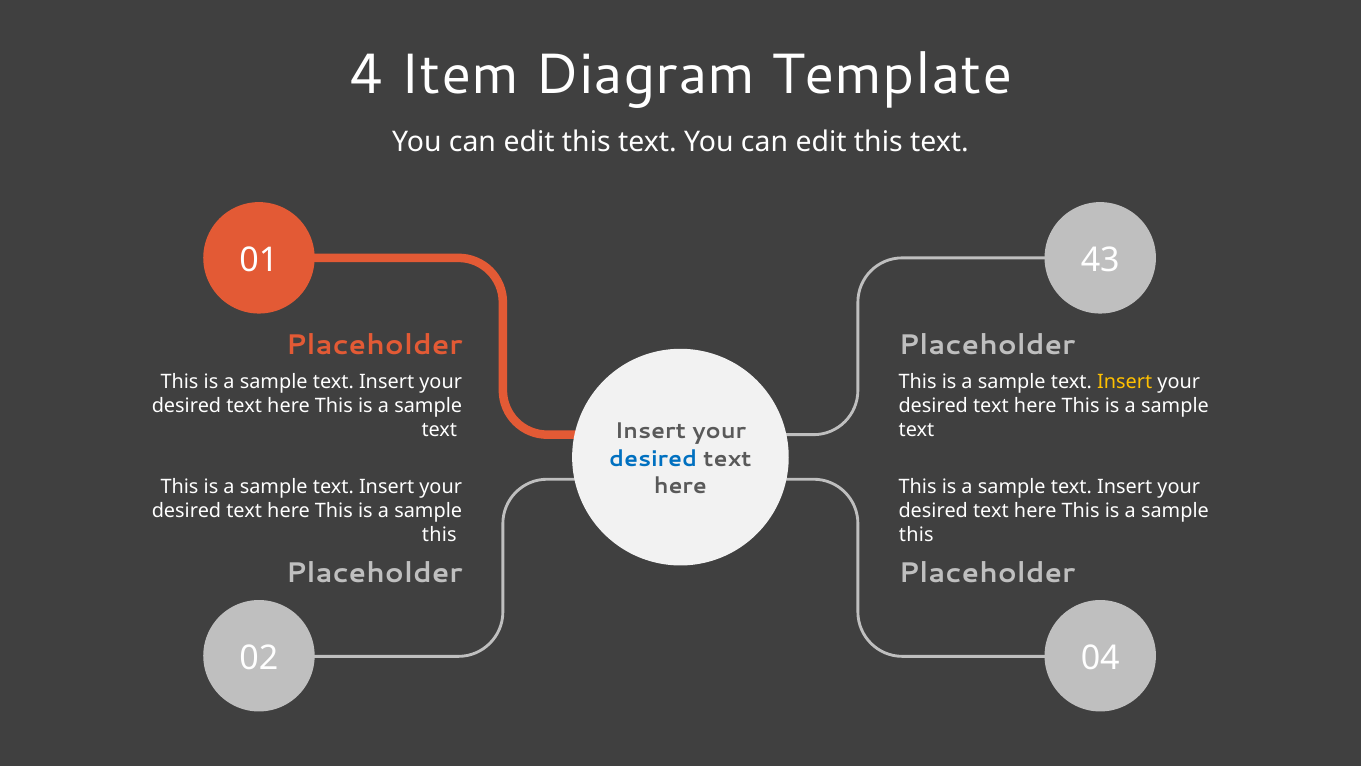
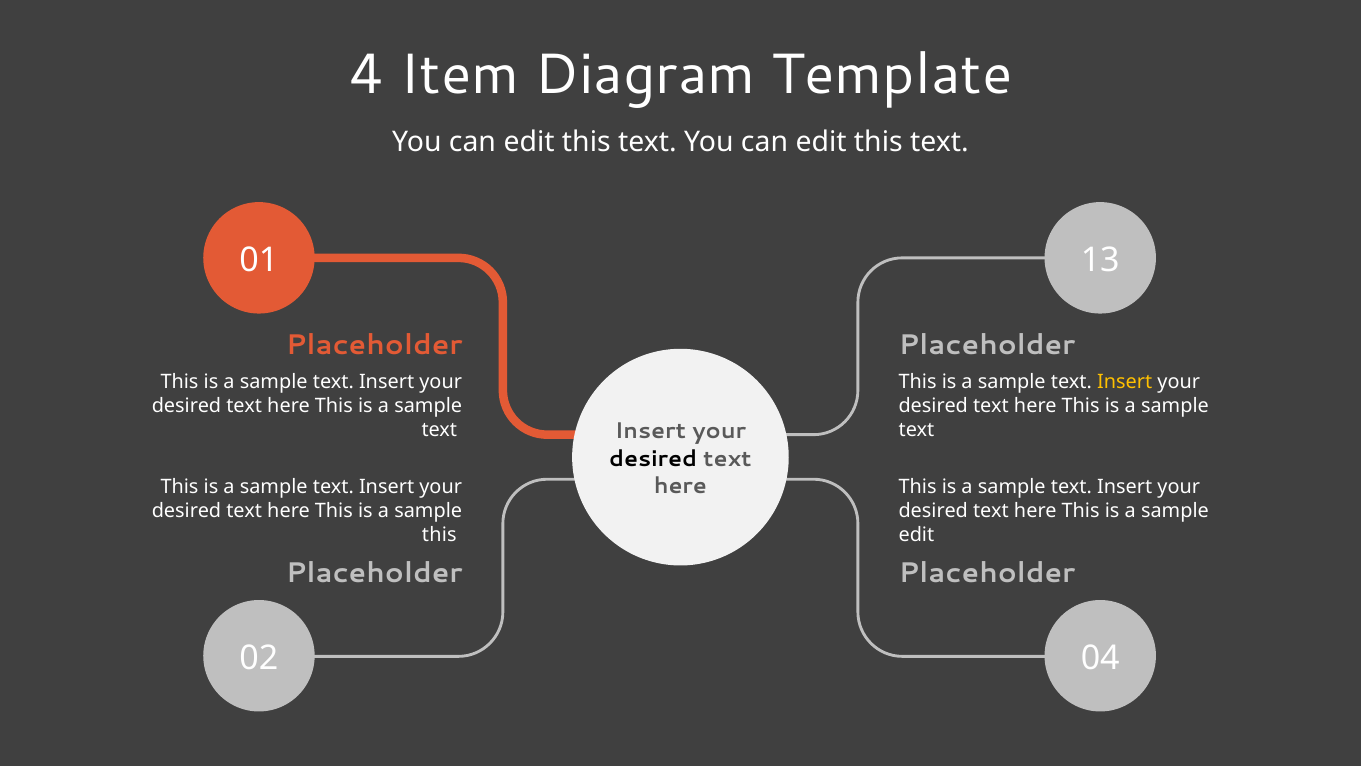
43: 43 -> 13 (1100, 260)
desired colour: blue -> black (653, 459)
this: this -> edit (916, 535)
